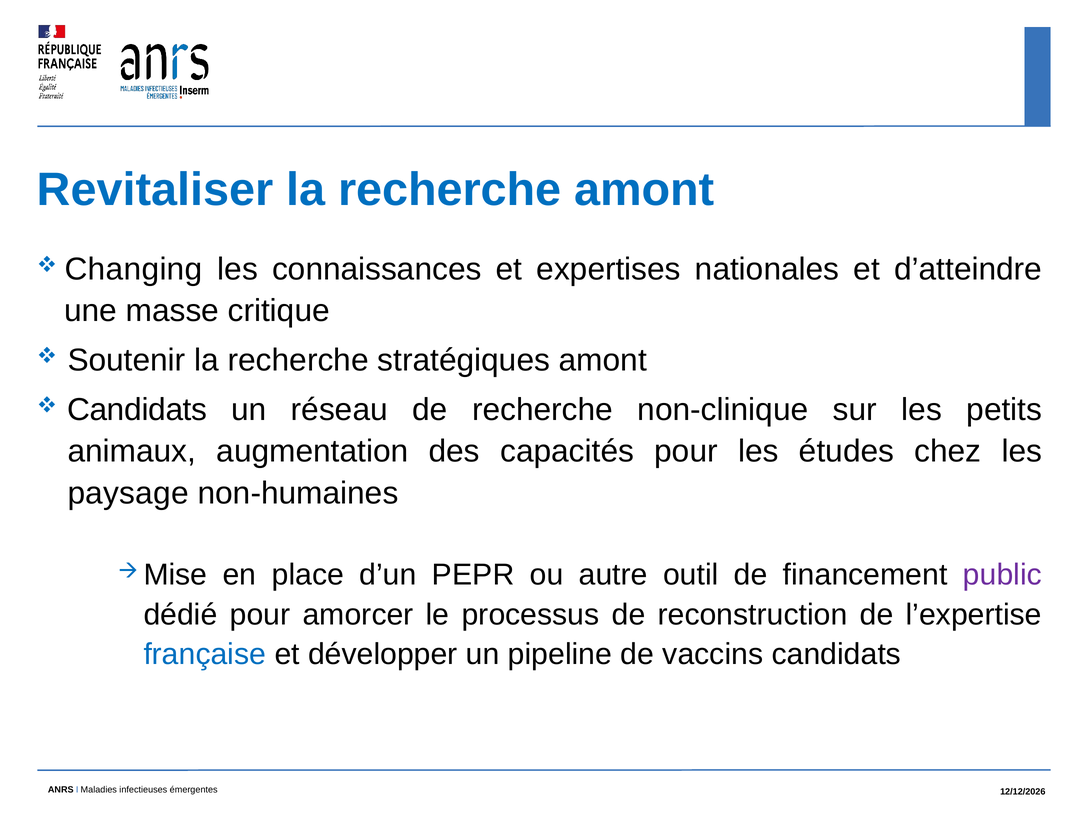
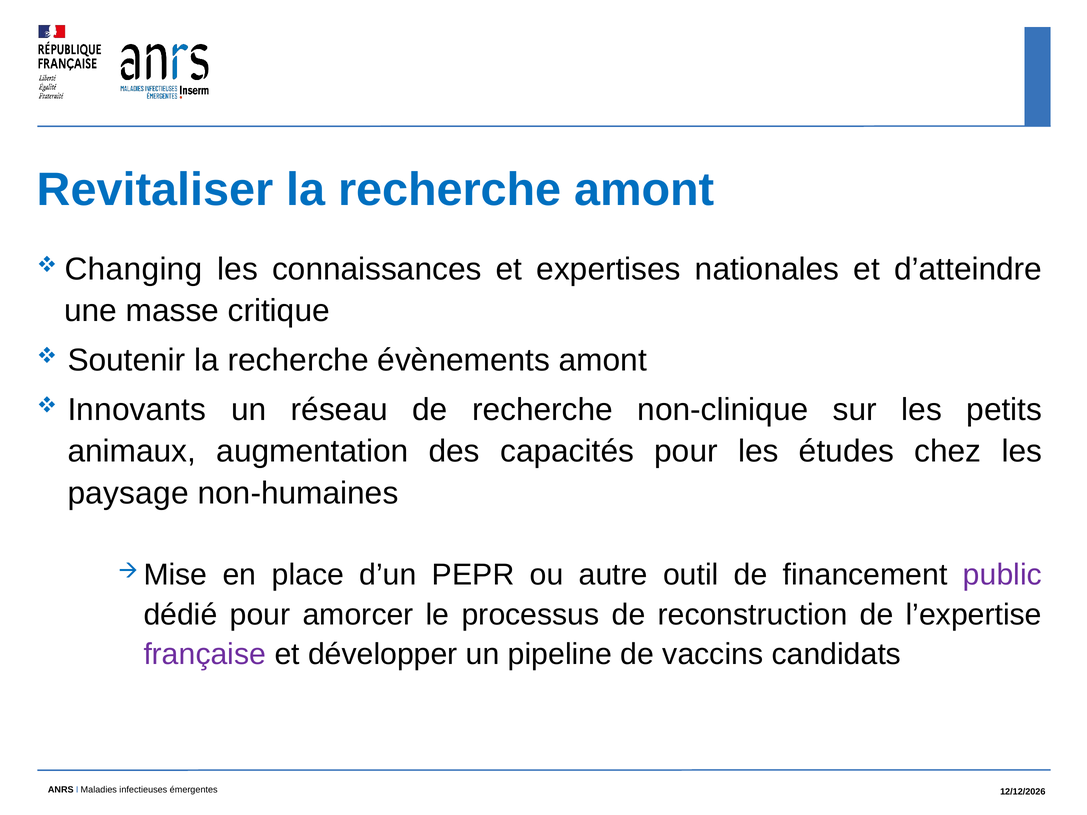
stratégiques: stratégiques -> évènements (464, 360)
Candidats: Candidats -> Innovants (137, 410)
française colour: blue -> purple (205, 655)
